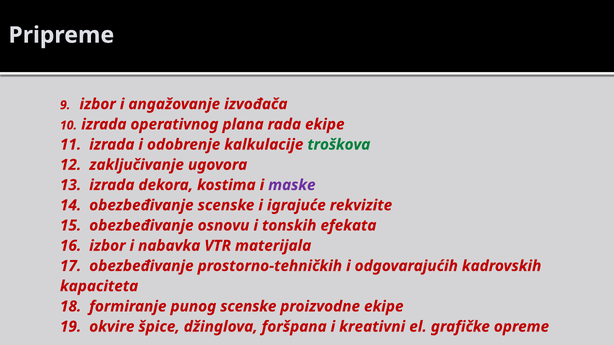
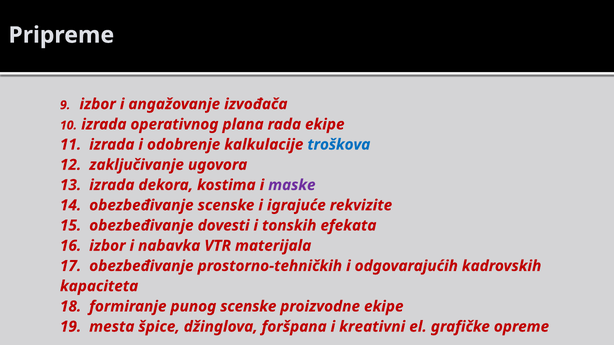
troškova colour: green -> blue (339, 145)
osnovu: osnovu -> dovesti (224, 226)
okvire: okvire -> mesta (112, 327)
